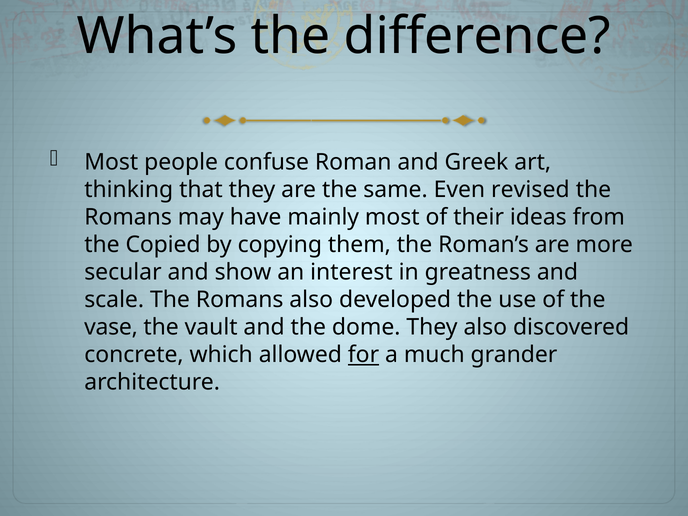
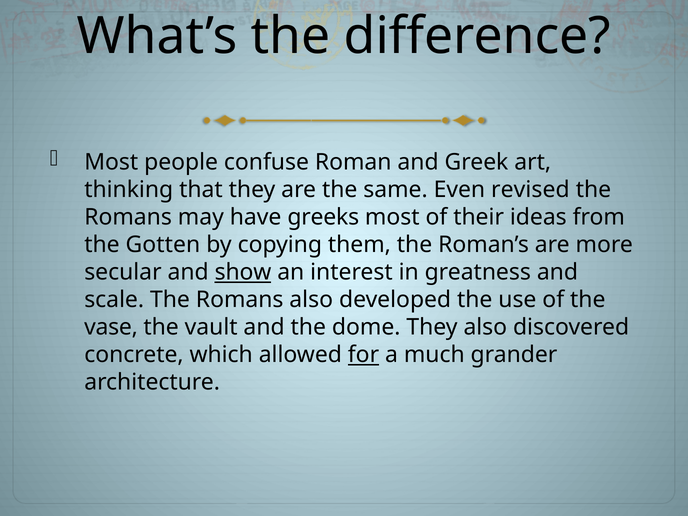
mainly: mainly -> greeks (323, 217)
Copied: Copied -> Gotten (163, 245)
show underline: none -> present (243, 272)
